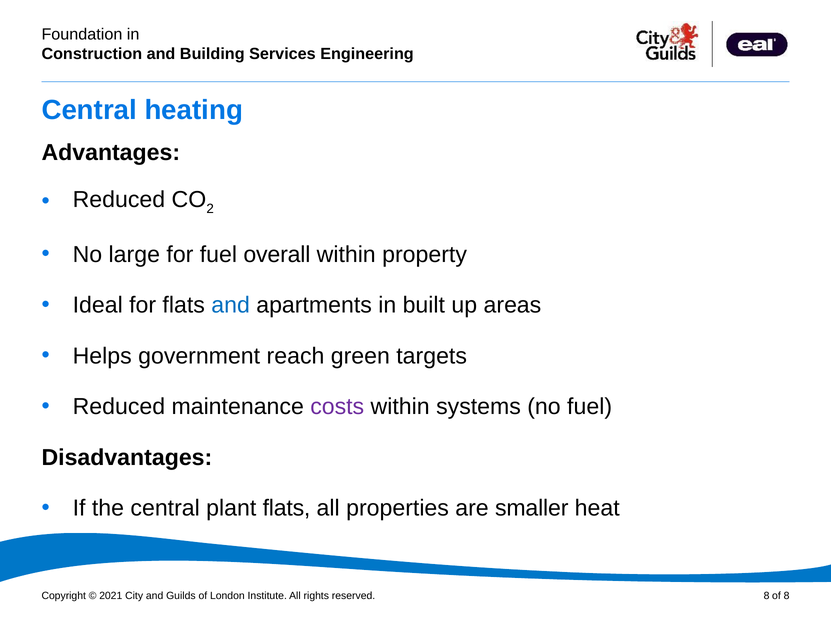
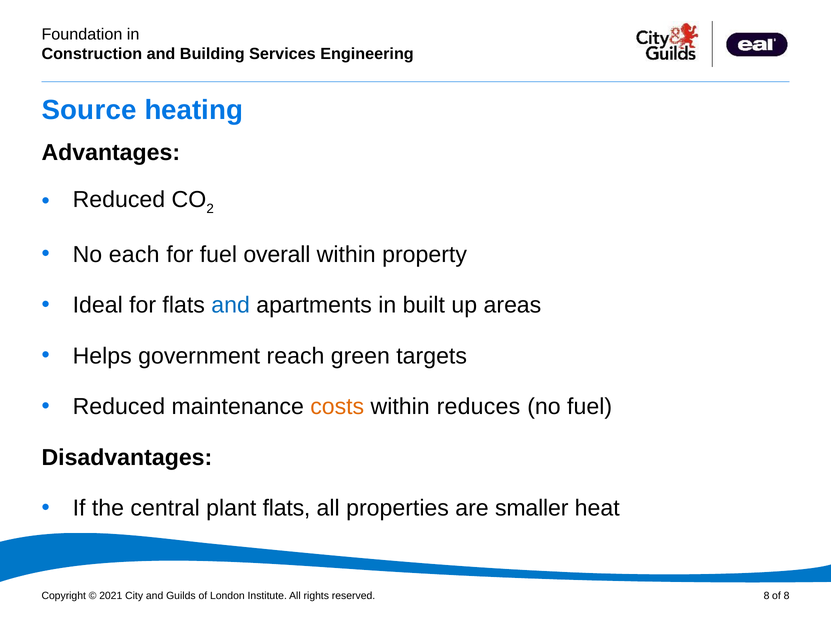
Central: Central -> Source (89, 110)
large: large -> each (134, 255)
costs colour: purple -> orange (337, 407)
systems: systems -> reduces (478, 407)
